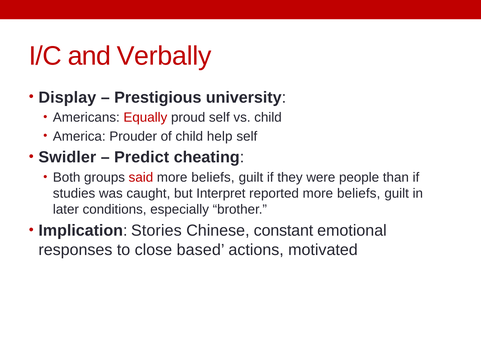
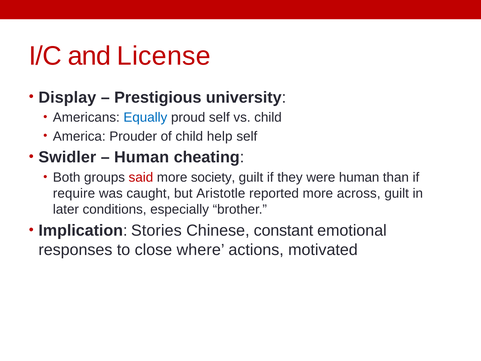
Verbally: Verbally -> License (164, 56)
Equally colour: red -> blue (145, 117)
Predict: Predict -> Human (142, 157)
beliefs: beliefs -> society (213, 177)
were people: people -> human (359, 177)
studies: studies -> require (74, 193)
Interpret: Interpret -> Aristotle (221, 193)
reported more beliefs: beliefs -> across (359, 193)
based: based -> where (201, 250)
